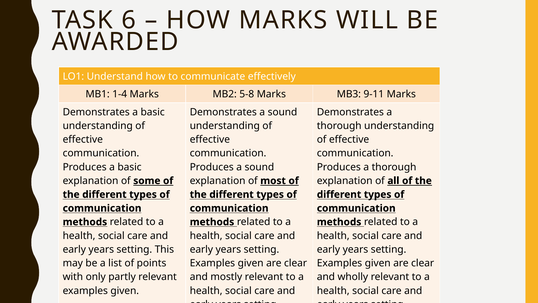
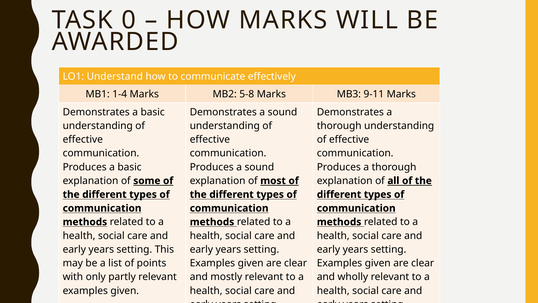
6: 6 -> 0 (129, 20)
